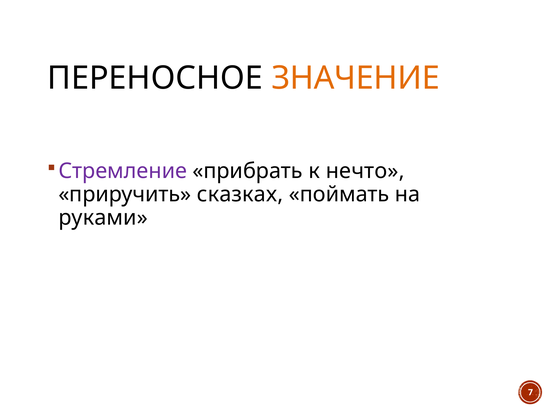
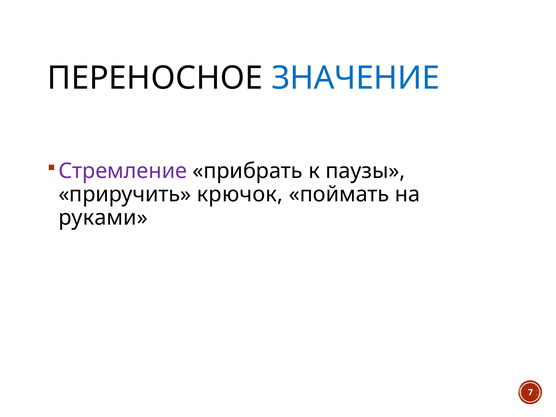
ЗНАЧЕНИЕ colour: orange -> blue (356, 78)
нечто: нечто -> паузы (365, 171)
сказках: сказках -> крючок (240, 194)
